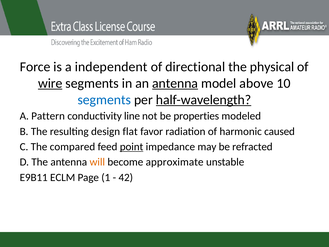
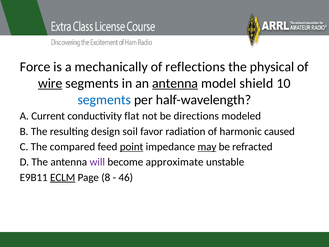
independent: independent -> mechanically (111, 67)
directional: directional -> reflections (195, 67)
above: above -> shield (256, 83)
half-wavelength underline: present -> none (204, 100)
Pattern: Pattern -> Current (48, 116)
line: line -> flat (132, 116)
properties: properties -> directions (196, 116)
flat: flat -> soil (130, 131)
may underline: none -> present (207, 147)
will colour: orange -> purple (97, 162)
ECLM underline: none -> present (63, 177)
1: 1 -> 8 (106, 177)
42: 42 -> 46 (126, 177)
